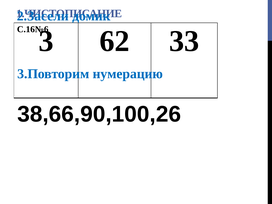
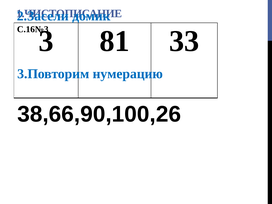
С.16№6: С.16№6 -> С.16№3 (33, 29)
62: 62 -> 81 (115, 41)
